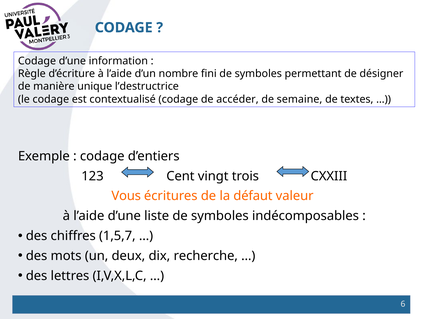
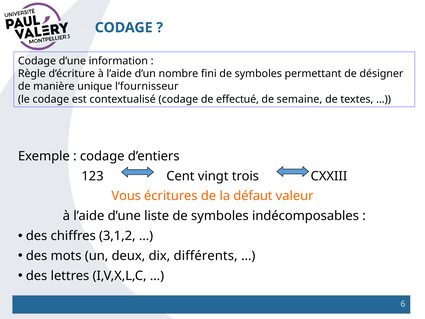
l’destructrice: l’destructrice -> l’fournisseur (147, 86)
accéder: accéder -> effectué (238, 99)
1,5,7: 1,5,7 -> 3,1,2 (117, 236)
recherche: recherche -> différents (206, 256)
